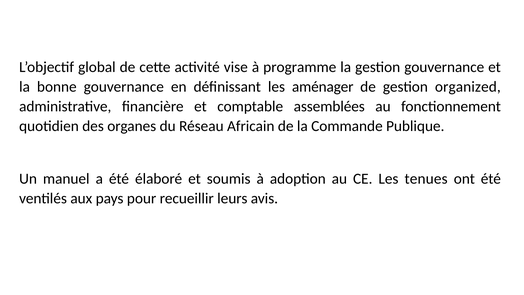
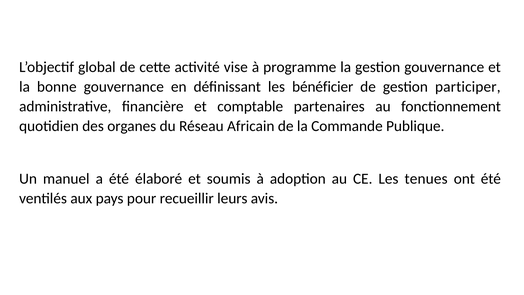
aménager: aménager -> bénéficier (323, 87)
organized: organized -> participer (468, 87)
assemblées: assemblées -> partenaires (329, 106)
